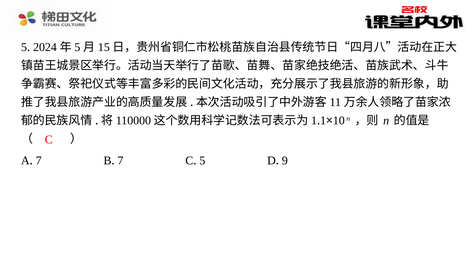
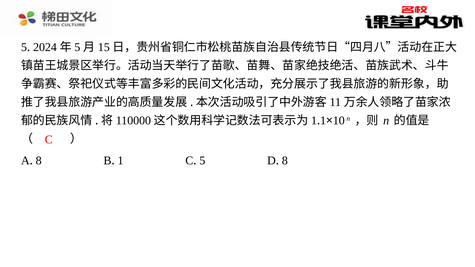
7: 7 -> 8 (39, 161)
7: 7 -> 1 (121, 161)
9: 9 -> 8 (285, 161)
